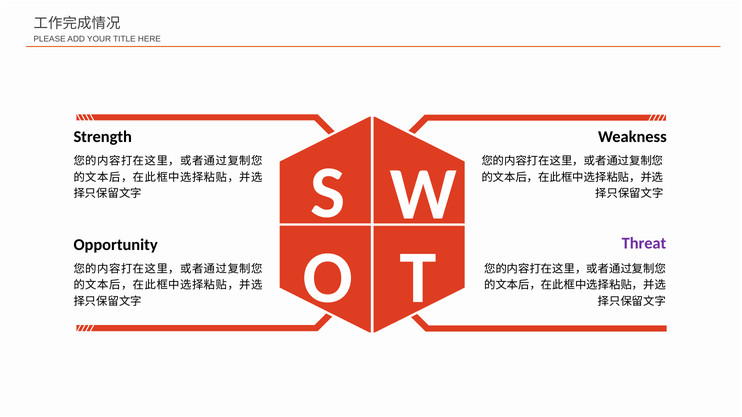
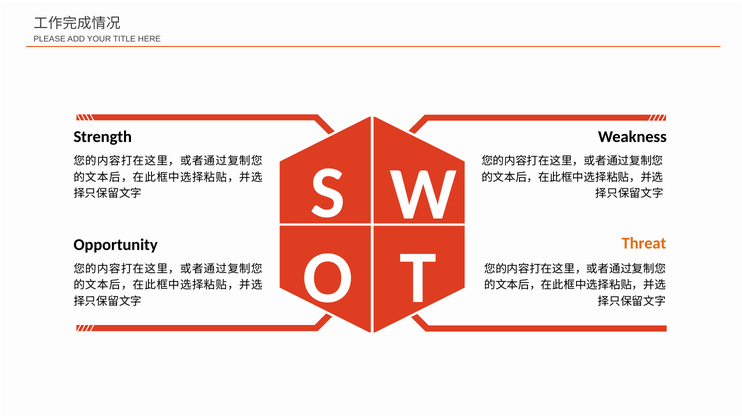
Threat colour: purple -> orange (644, 244)
